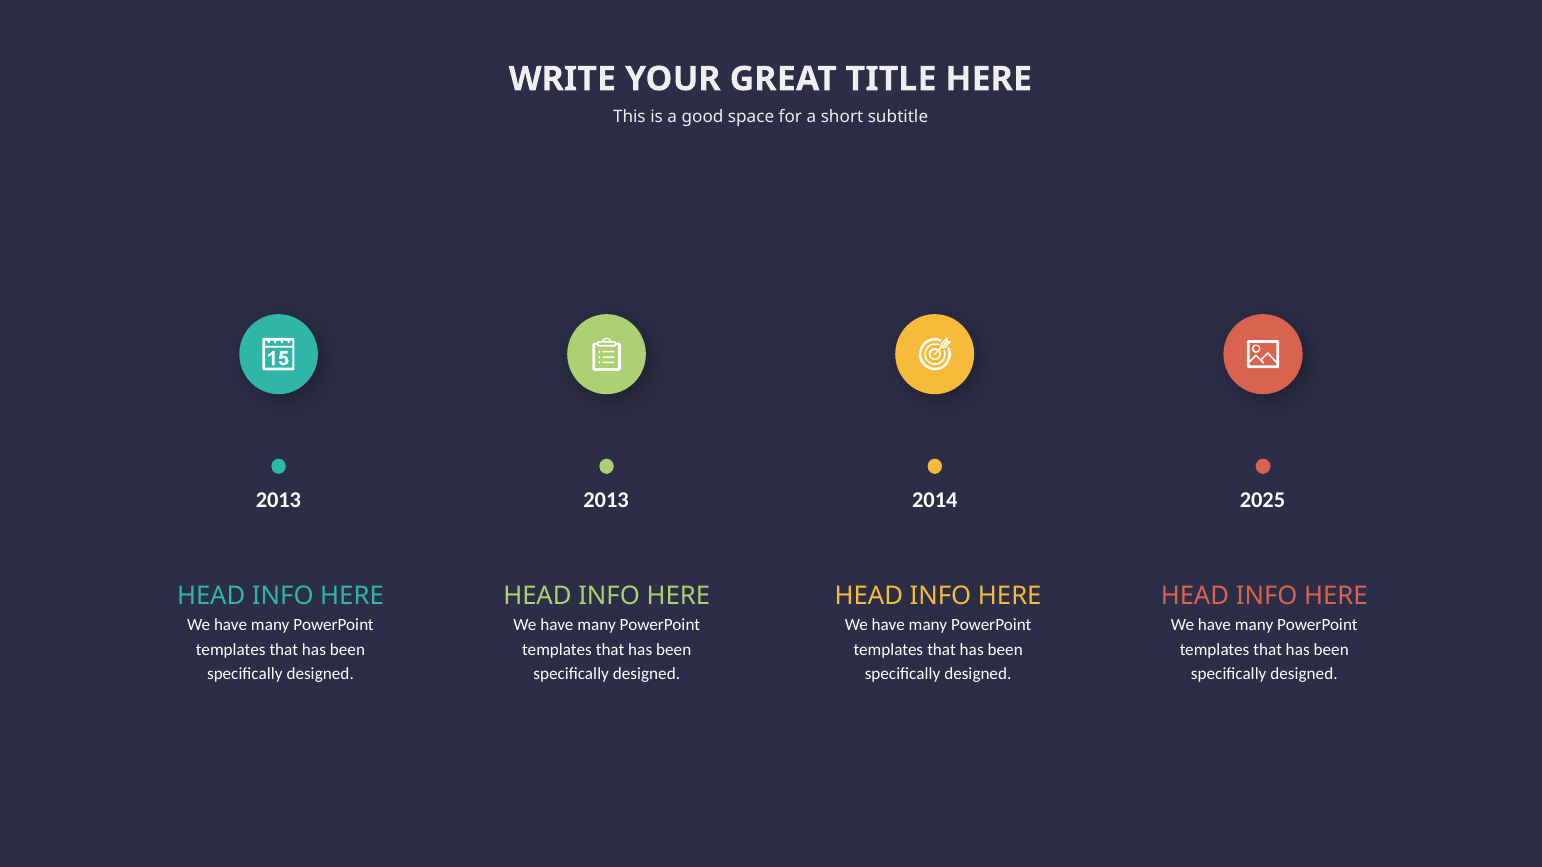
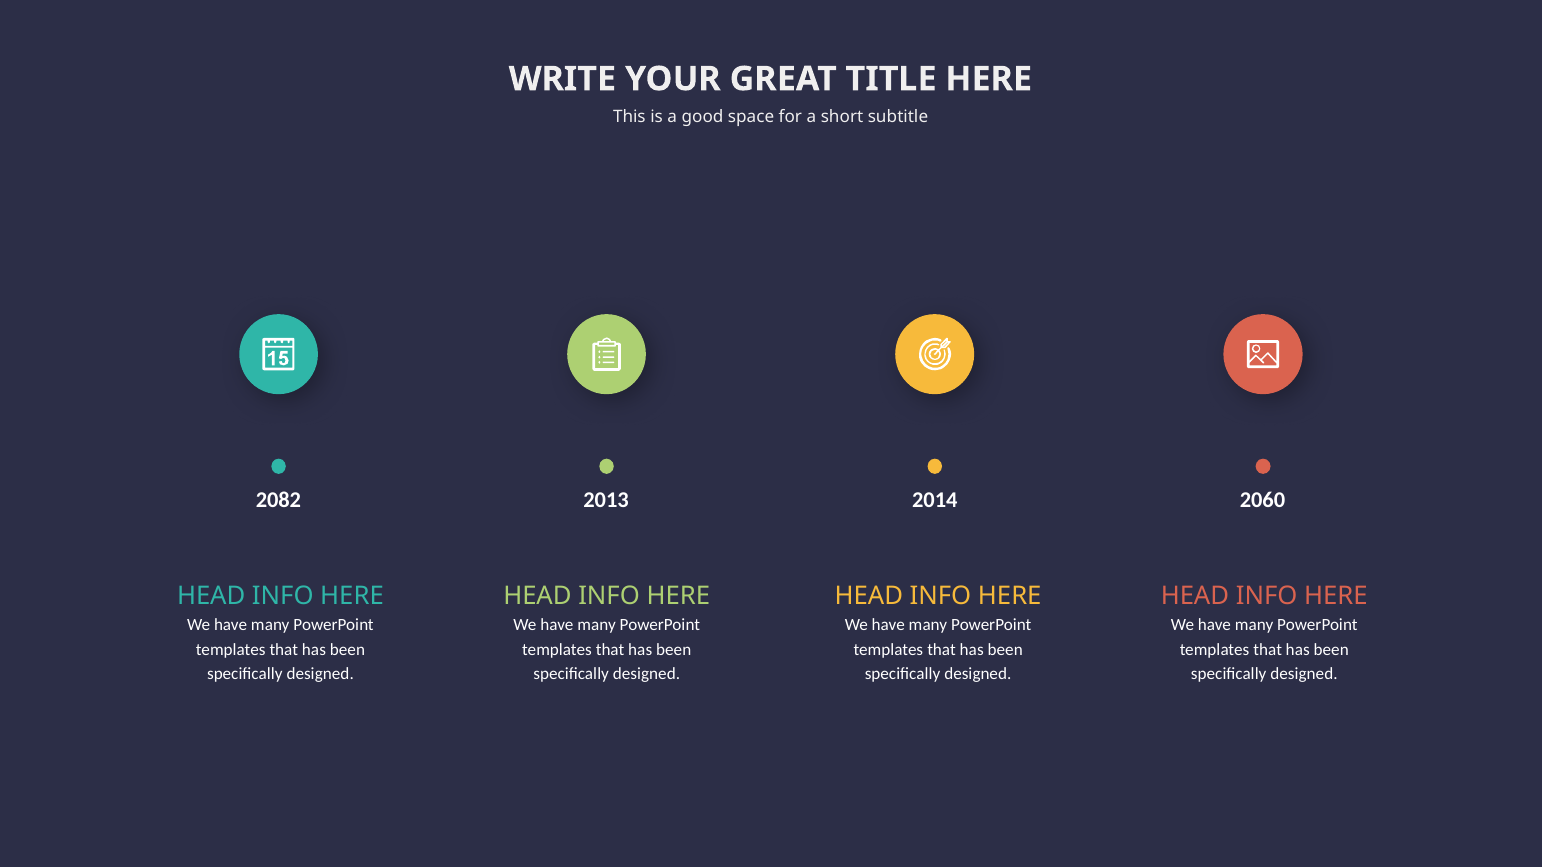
2013: 2013 -> 2082 (278, 500)
2025: 2025 -> 2060 (1263, 500)
